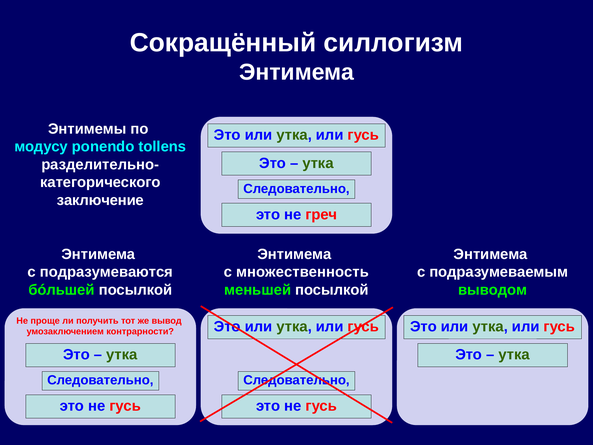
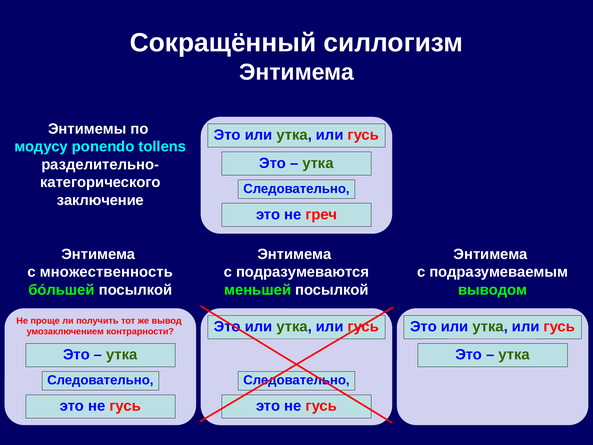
подразумеваются: подразумеваются -> множественность (106, 272)
множественность: множественность -> подразумеваются (303, 272)
